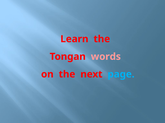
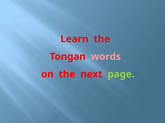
page colour: light blue -> light green (121, 75)
